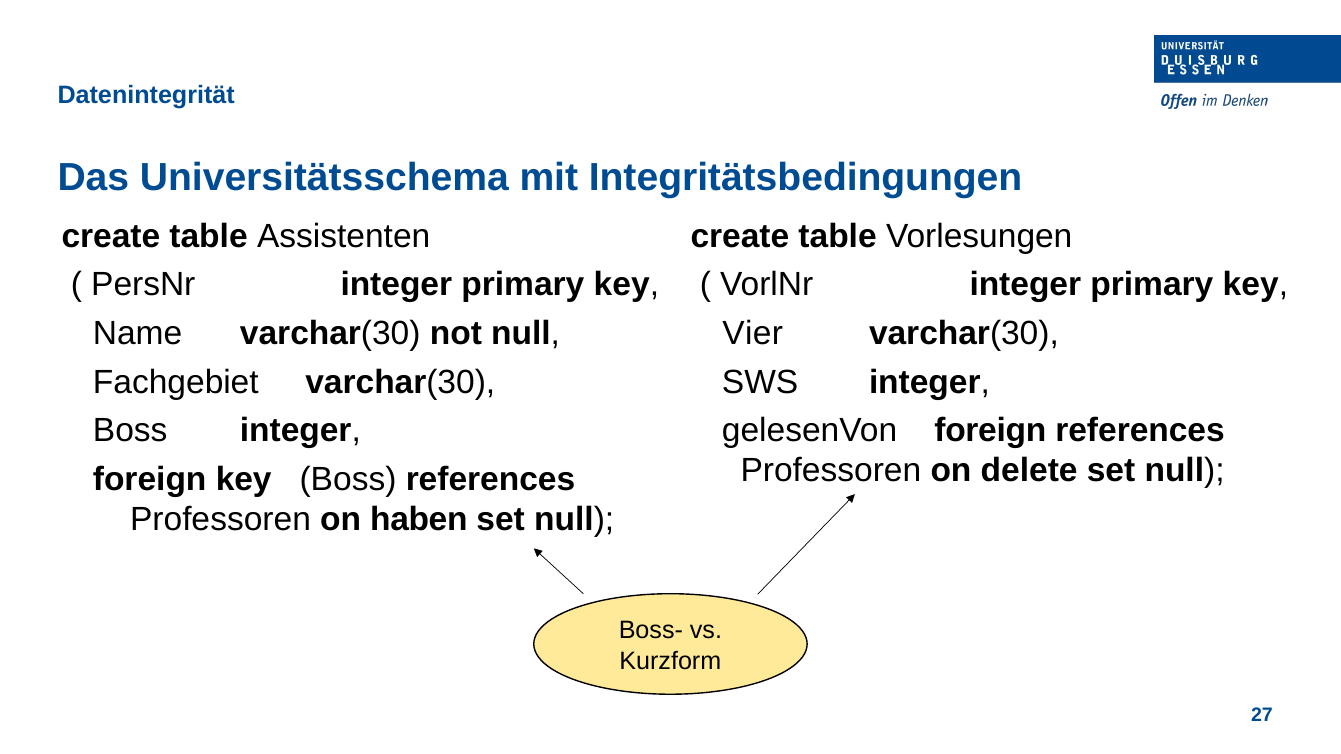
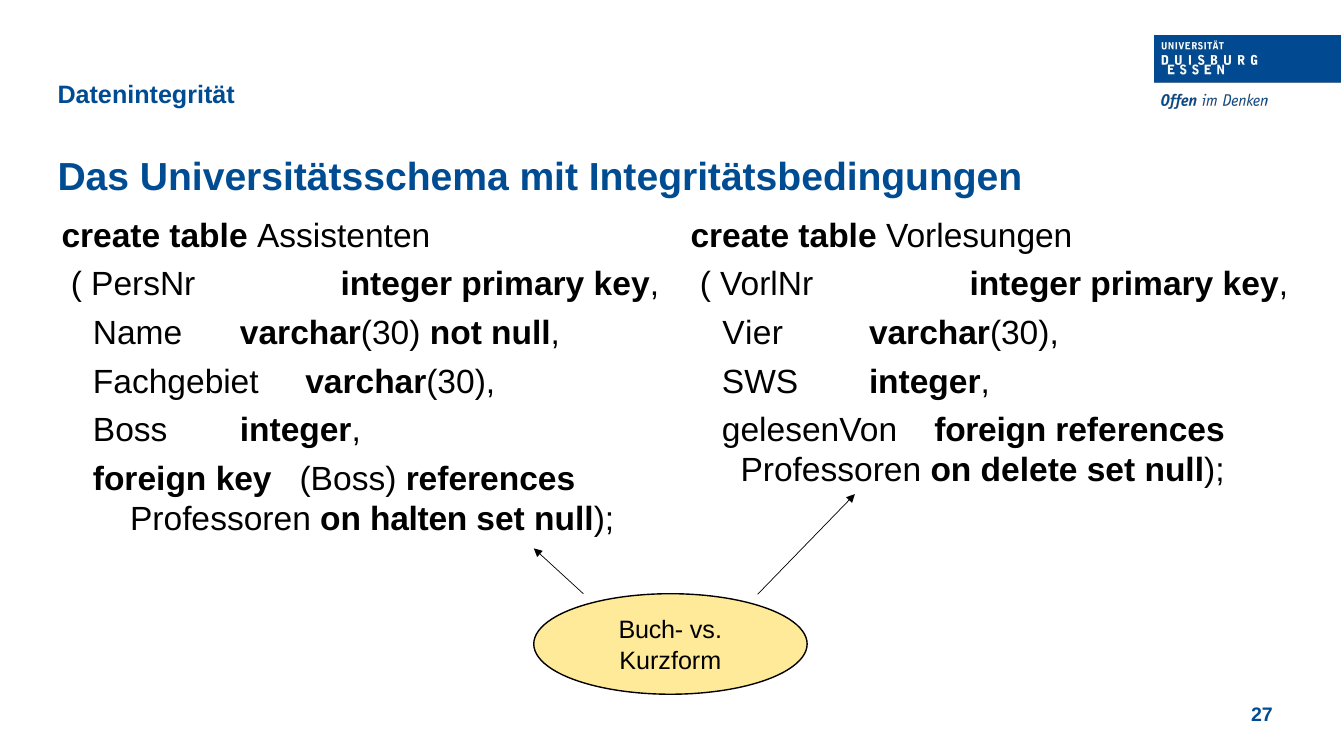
haben: haben -> halten (419, 520)
Boss-: Boss- -> Buch- (651, 631)
